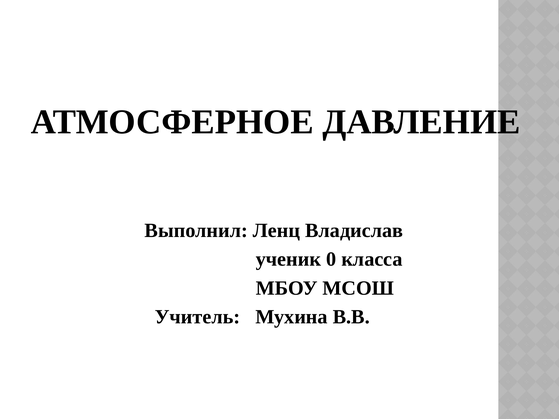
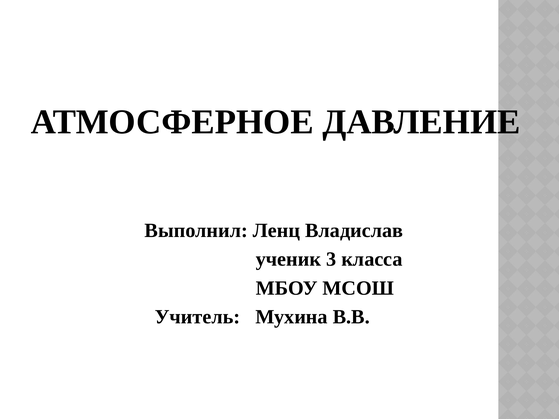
0: 0 -> 3 (331, 259)
